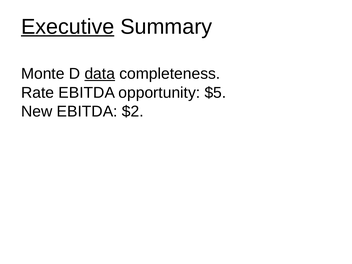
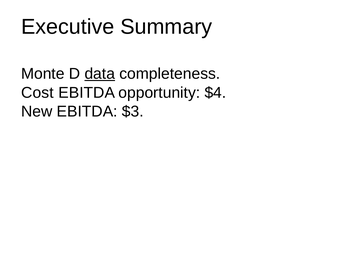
Executive underline: present -> none (68, 27)
Rate: Rate -> Cost (38, 93)
$5: $5 -> $4 (215, 93)
$2: $2 -> $3 (133, 111)
